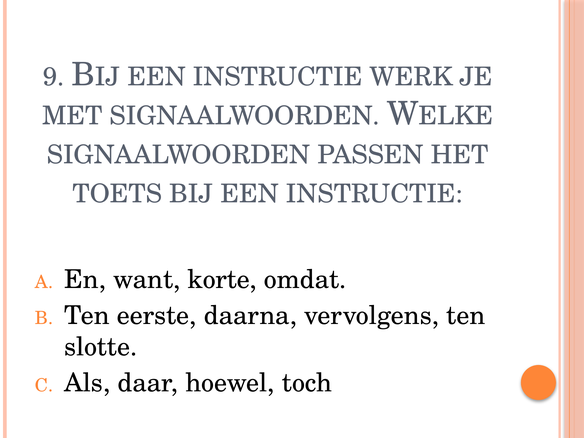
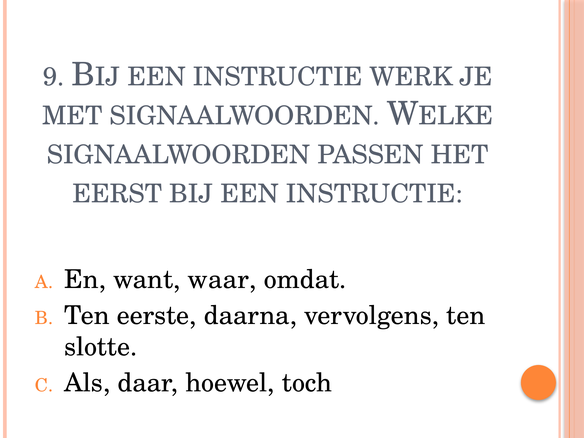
TOETS: TOETS -> EERST (117, 194)
korte: korte -> waar (222, 280)
